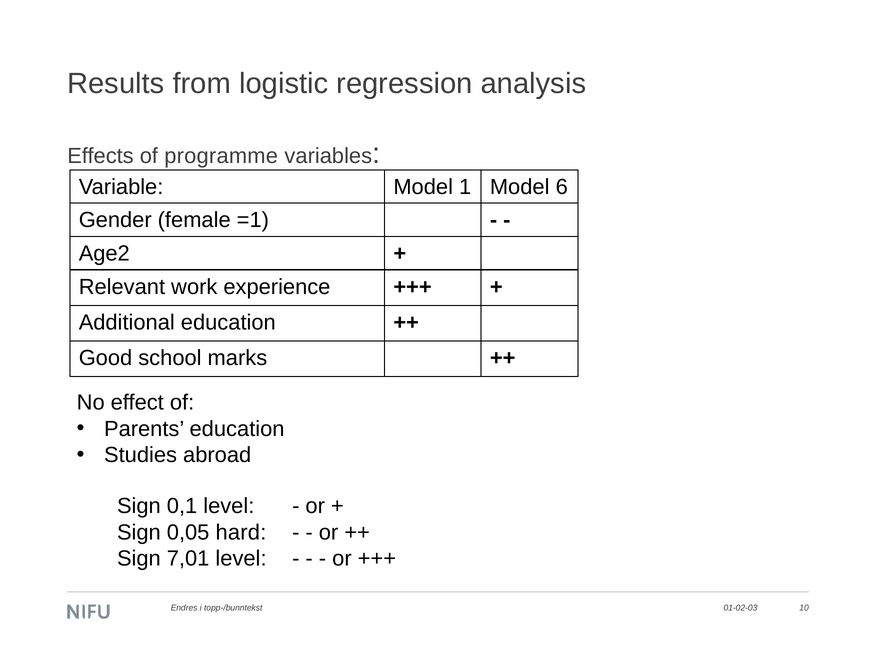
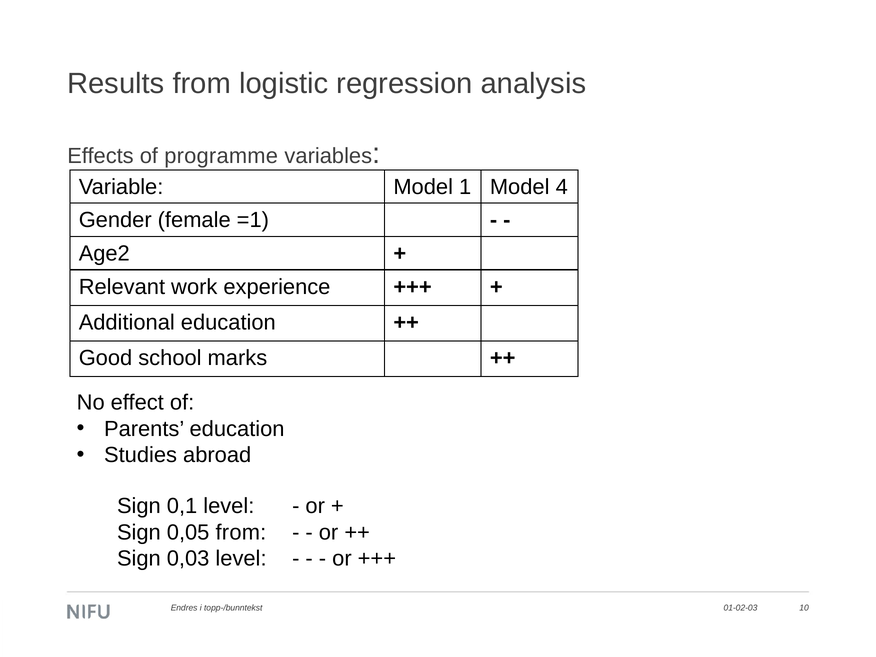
6: 6 -> 4 (562, 187)
0,05 hard: hard -> from (241, 532)
7,01: 7,01 -> 0,03 (188, 559)
